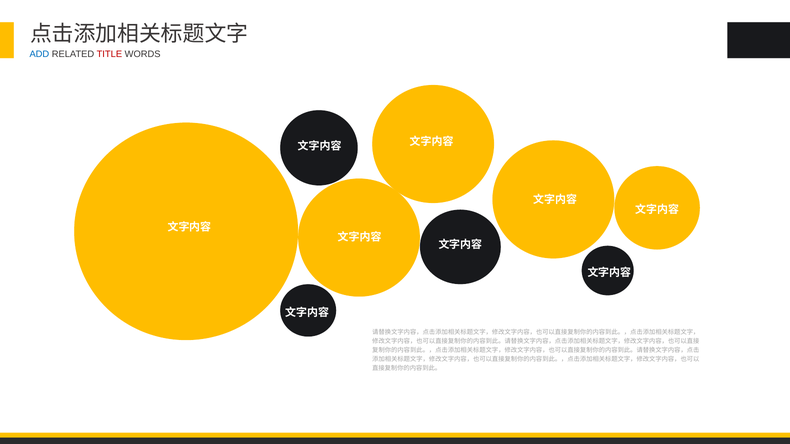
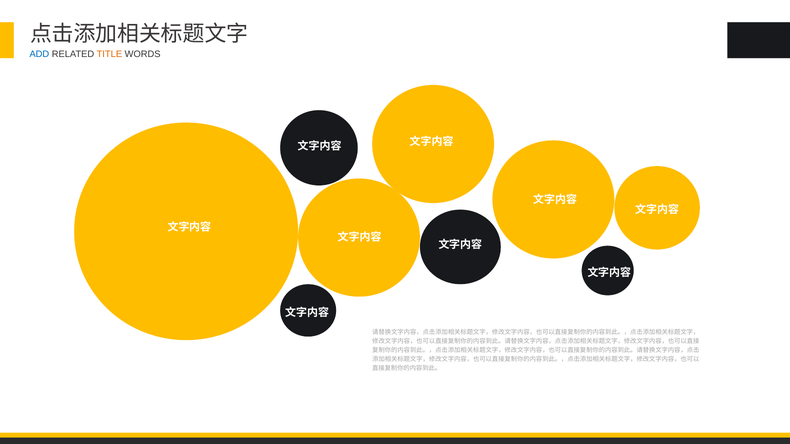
TITLE colour: red -> orange (109, 54)
